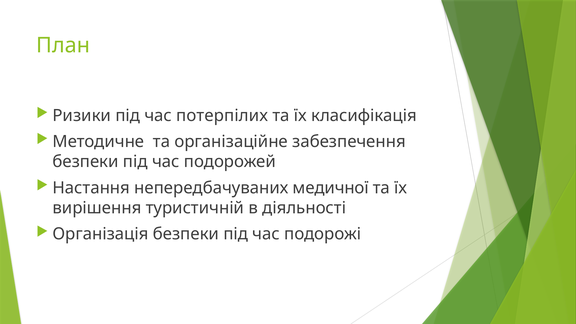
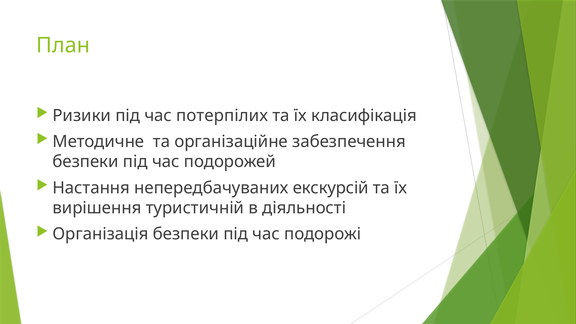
медичної: медичної -> екскурсій (331, 188)
